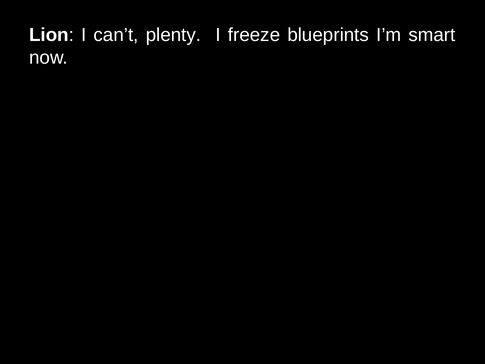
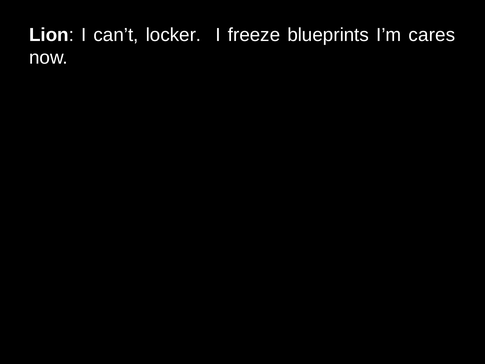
plenty: plenty -> locker (173, 35)
smart: smart -> cares (432, 35)
